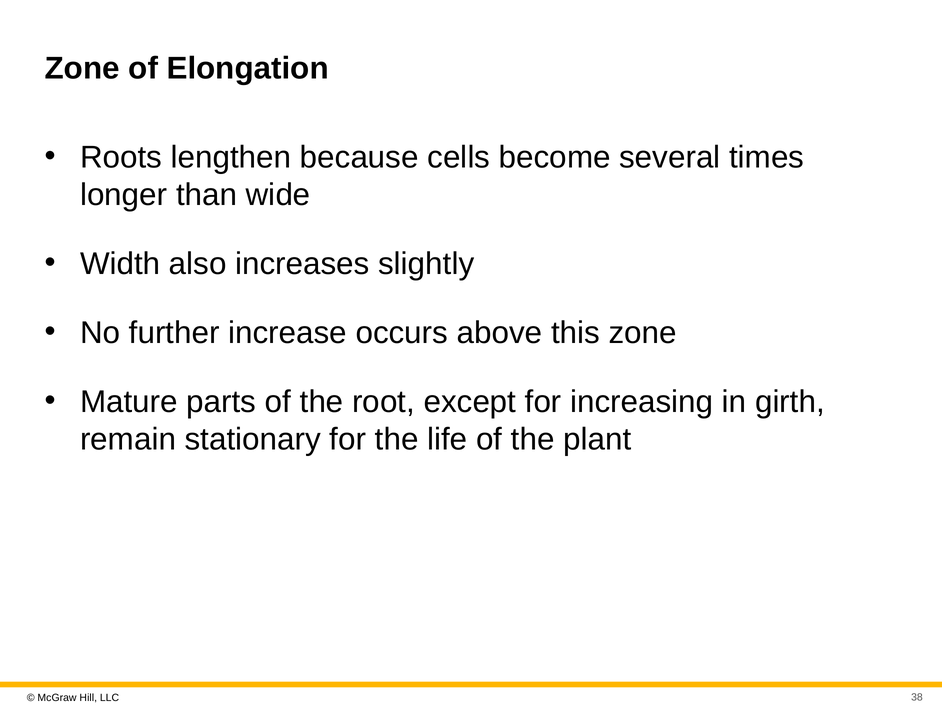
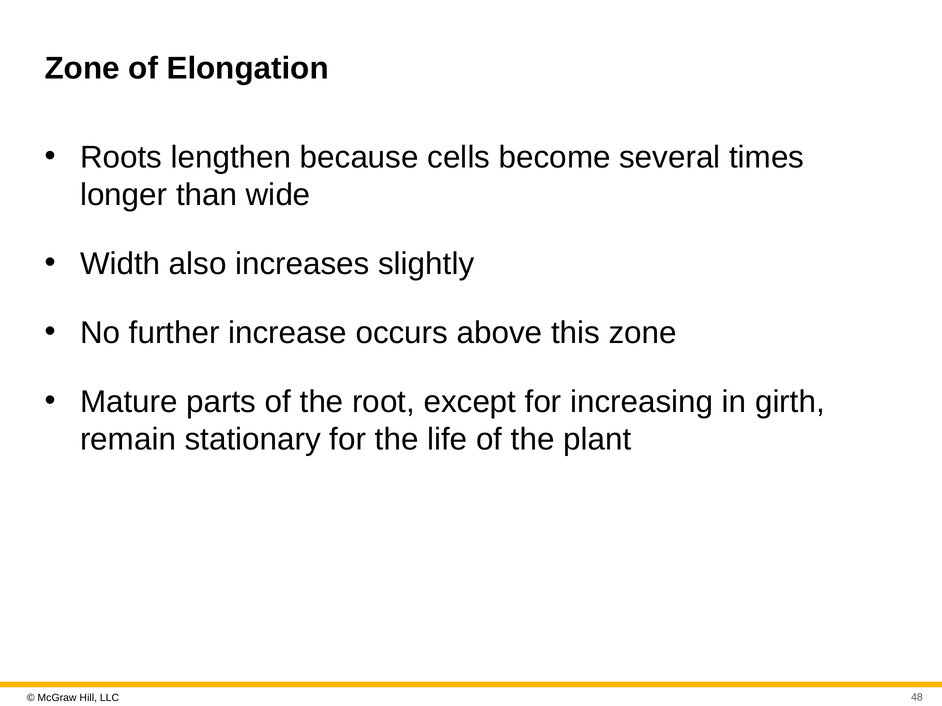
38: 38 -> 48 (917, 698)
